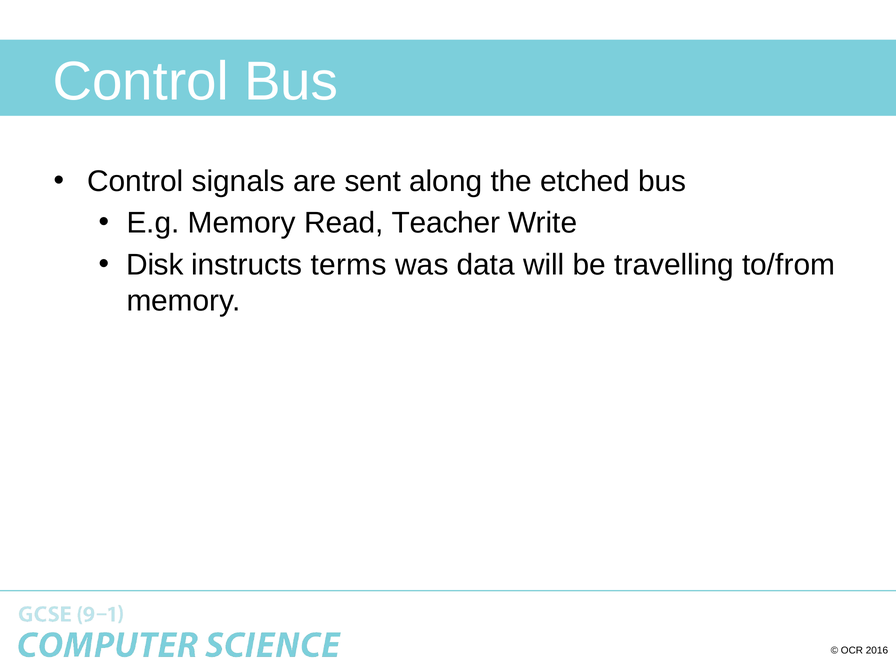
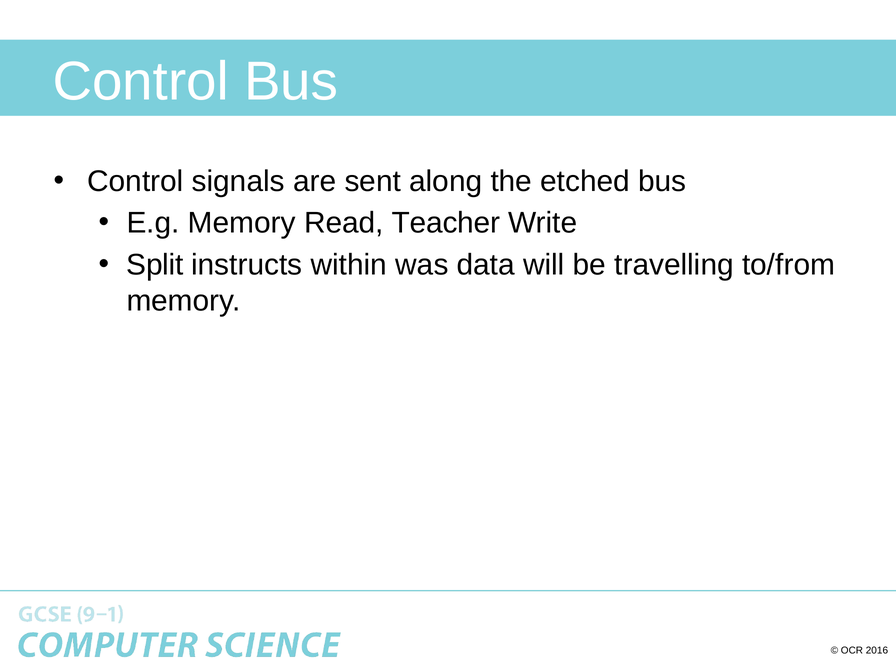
Disk: Disk -> Split (155, 265)
terms: terms -> within (349, 265)
